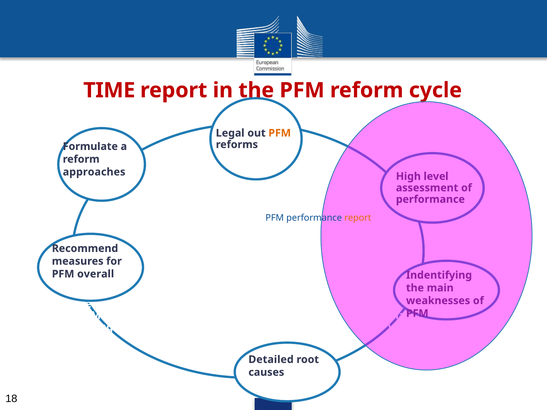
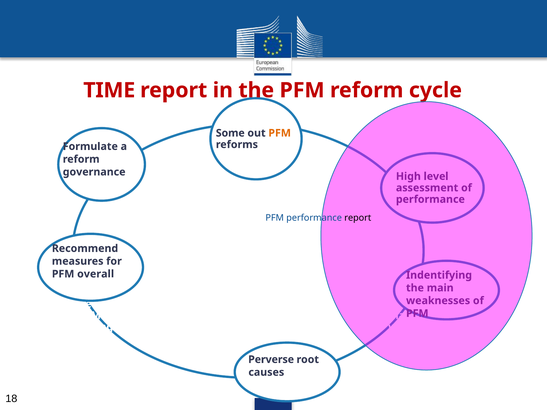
Legal: Legal -> Some (230, 133)
approaches: approaches -> governance (94, 172)
report colour: orange -> black (358, 218)
Detailed: Detailed -> Perverse (271, 360)
